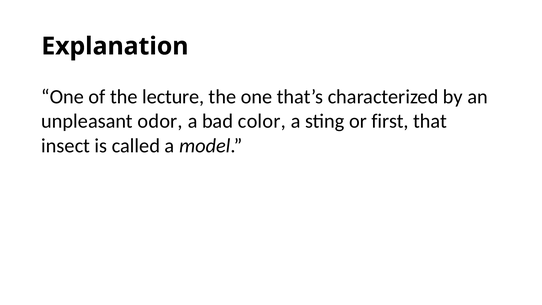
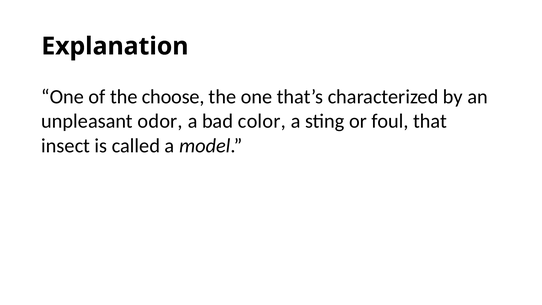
lecture: lecture -> choose (173, 97)
first: first -> foul (390, 121)
